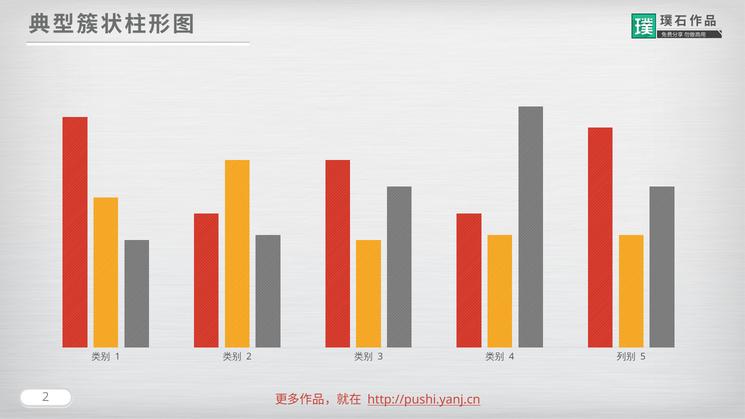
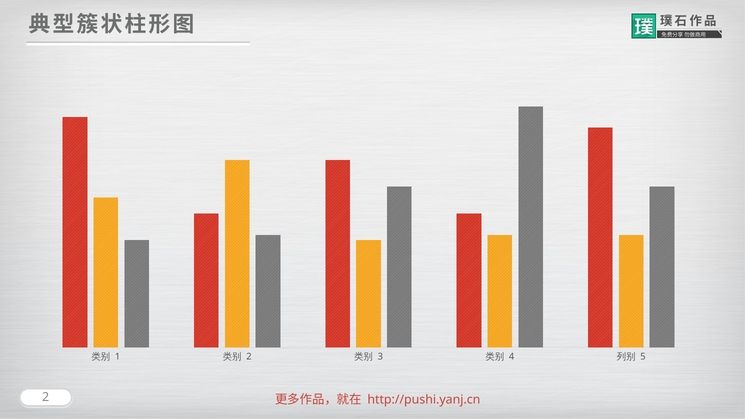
http://pushi.yanj.cn underline: present -> none (424, 400)
